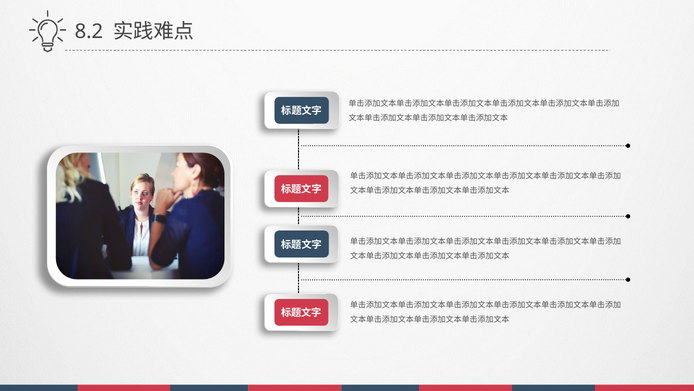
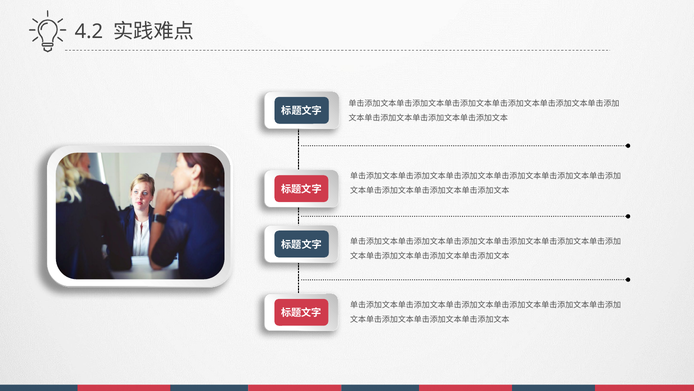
8.2: 8.2 -> 4.2 (89, 32)
